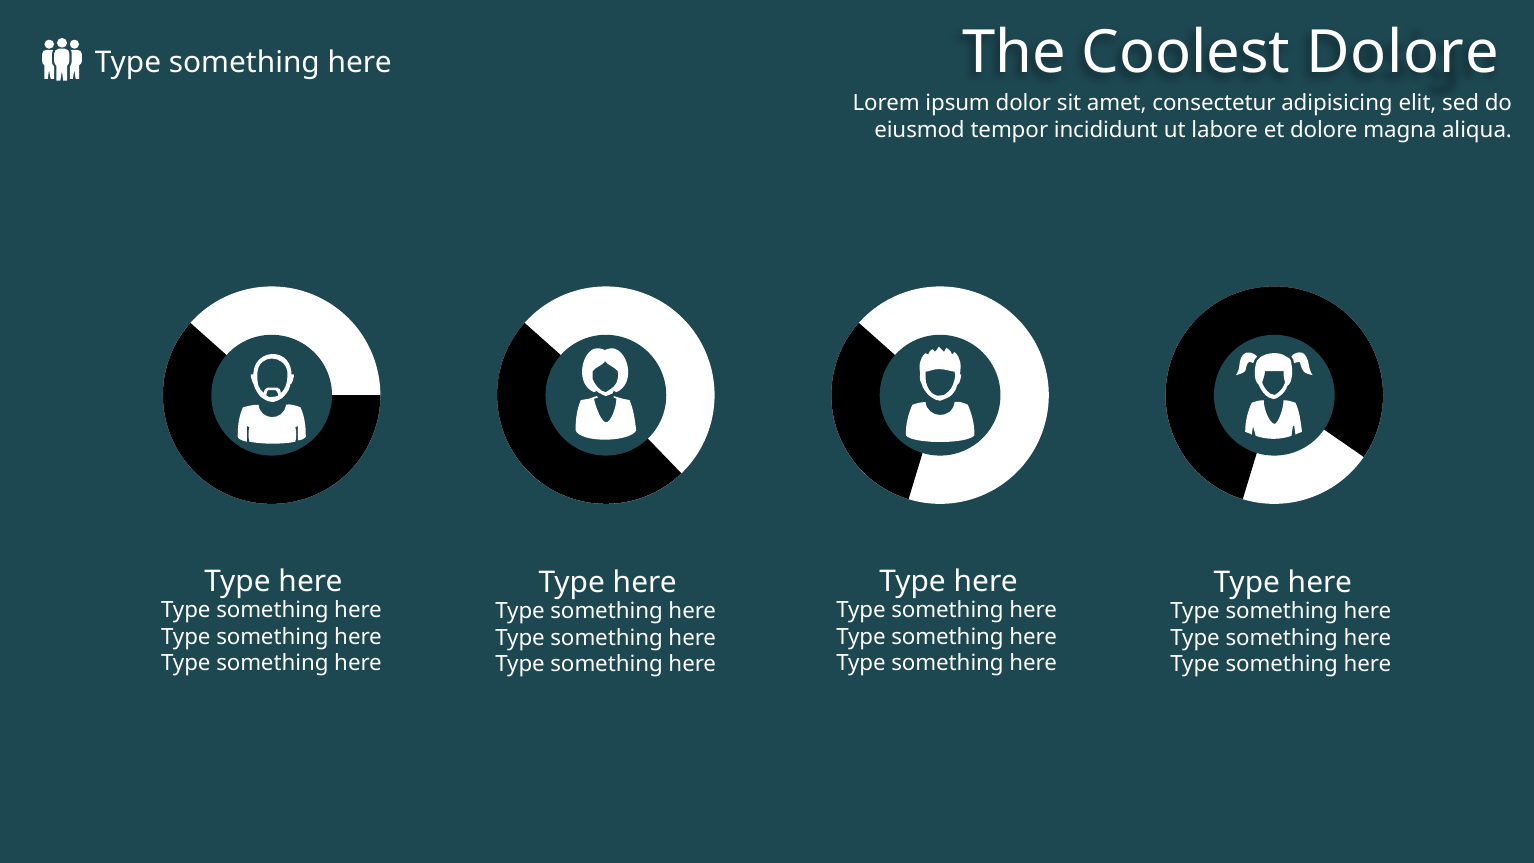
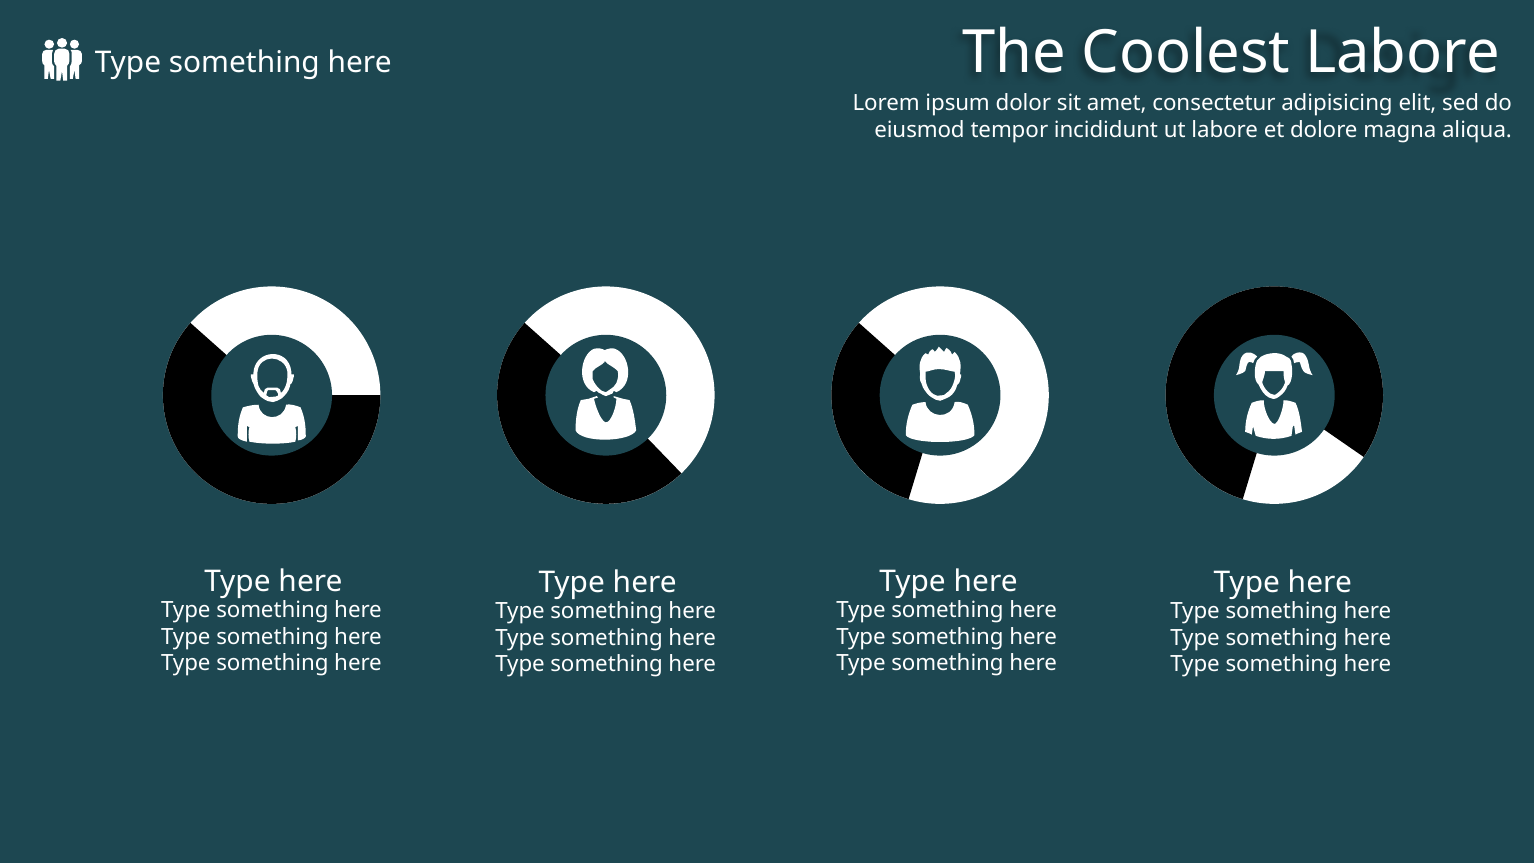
Coolest Dolore: Dolore -> Labore (1403, 53)
